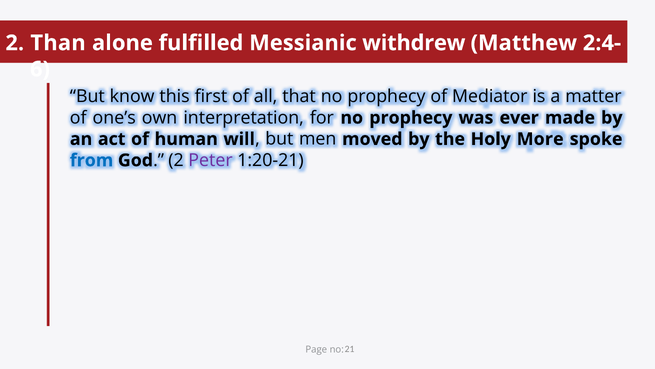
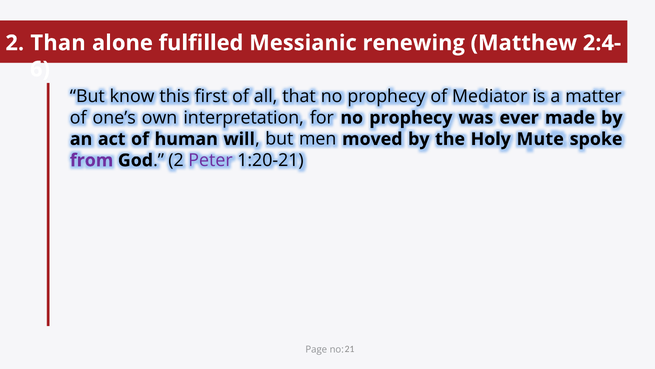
withdrew: withdrew -> renewing (414, 43)
More: More -> Mute (540, 139)
from colour: blue -> purple (92, 161)
